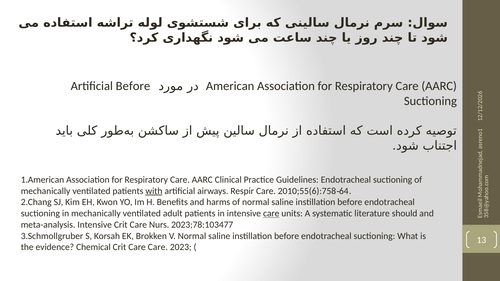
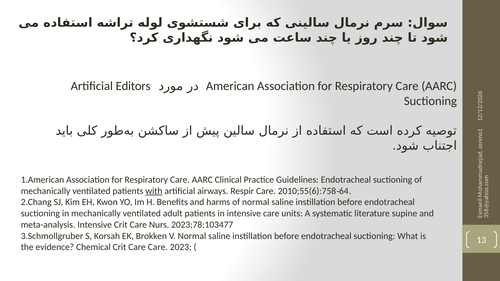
Artificial Before: Before -> Editors (133, 86)
care underline: present -> none (271, 214)
should: should -> supine (405, 214)
